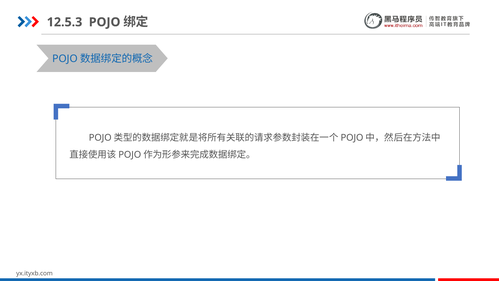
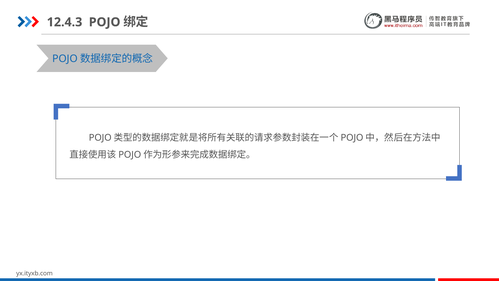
12.5.3: 12.5.3 -> 12.4.3 (65, 22)
